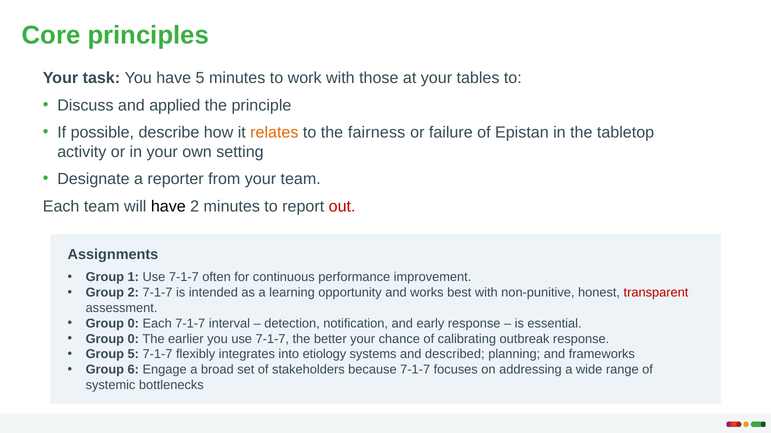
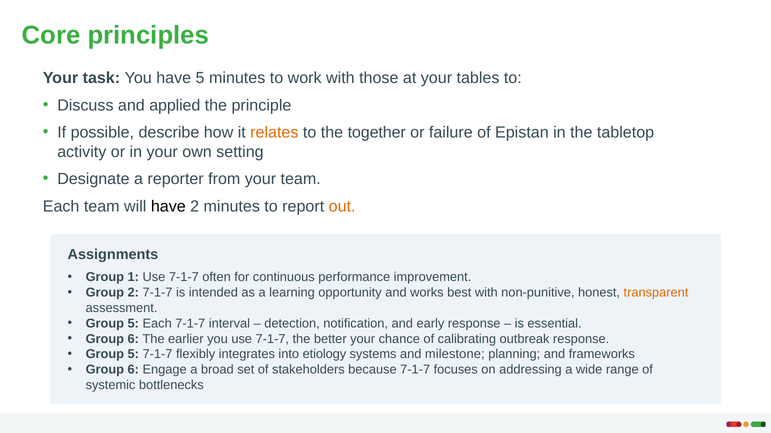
fairness: fairness -> together (377, 133)
out colour: red -> orange (342, 207)
transparent colour: red -> orange (656, 293)
0: 0 -> 5 (133, 324)
0: 0 -> 6 (133, 339)
described: described -> milestone (455, 355)
